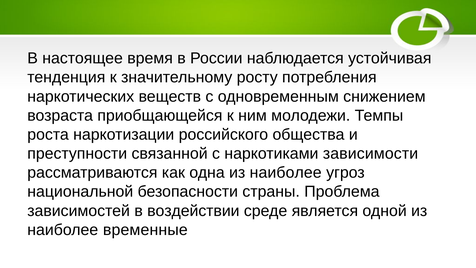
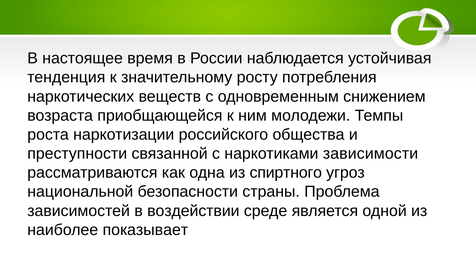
одна из наиболее: наиболее -> спиртного (286, 173)
временные: временные -> показывает (145, 230)
